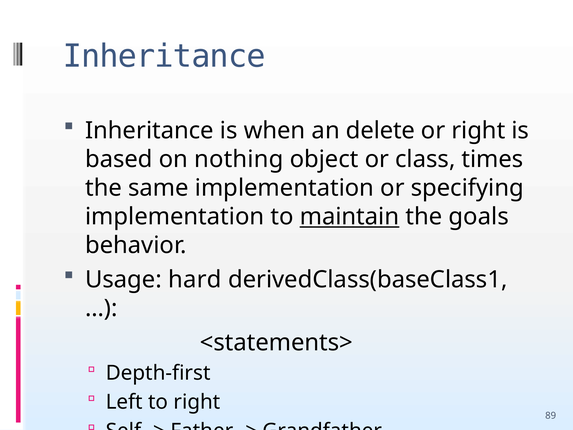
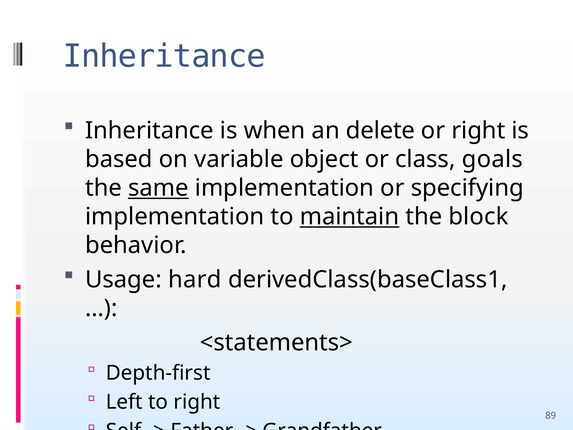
nothing: nothing -> variable (239, 159)
times: times -> goals (492, 159)
same underline: none -> present (158, 188)
goals: goals -> block (479, 217)
